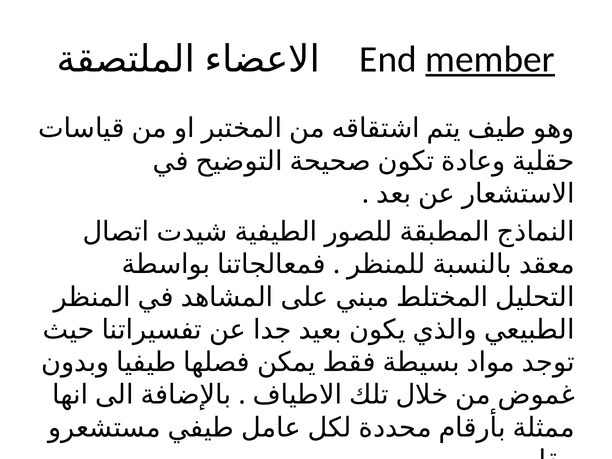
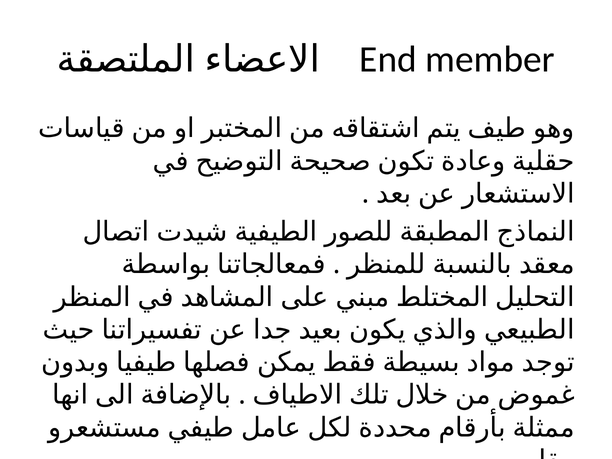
member underline: present -> none (490, 59)
